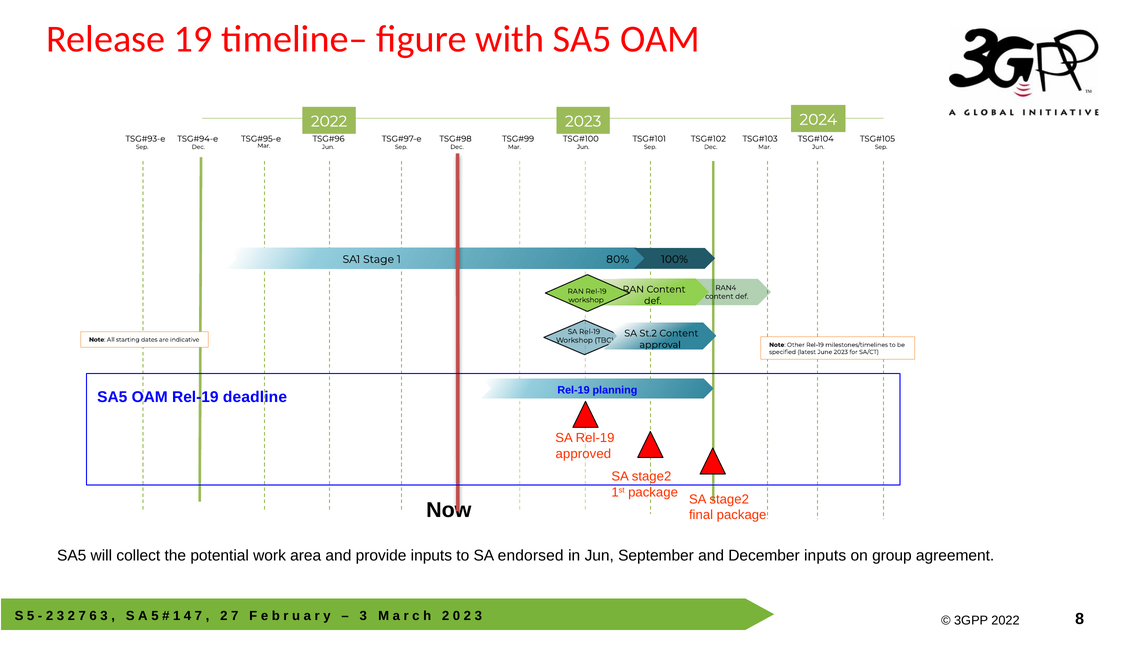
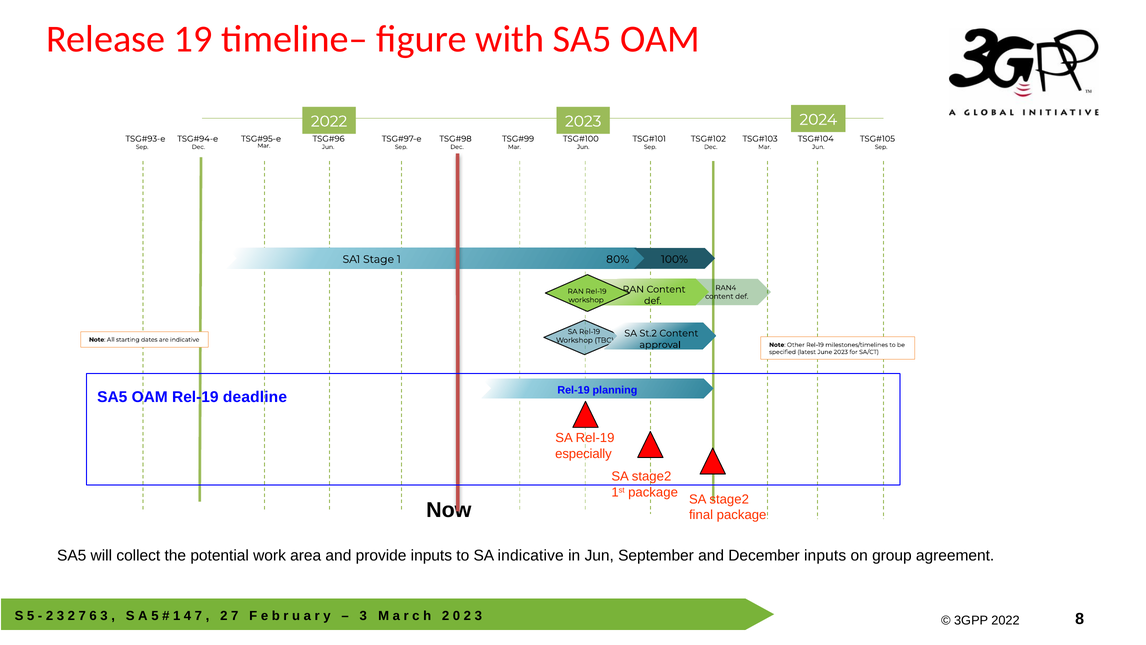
approved: approved -> especially (583, 453)
SA endorsed: endorsed -> indicative (531, 555)
